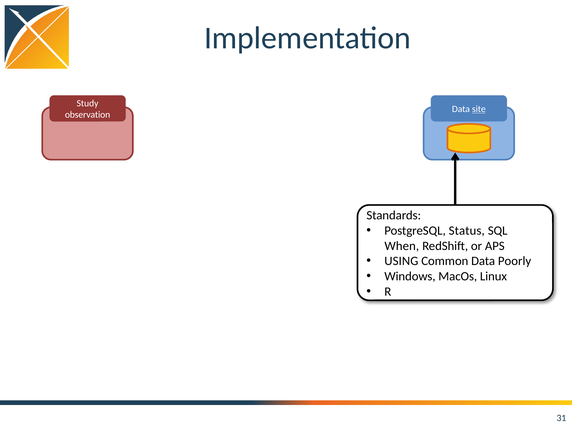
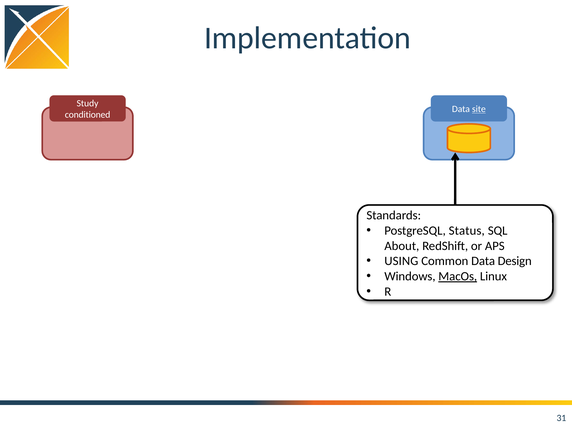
observation: observation -> conditioned (88, 115)
When: When -> About (402, 246)
Poorly: Poorly -> Design (515, 261)
MacOs underline: none -> present (458, 276)
